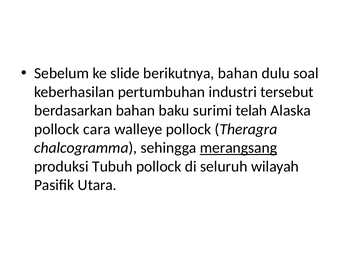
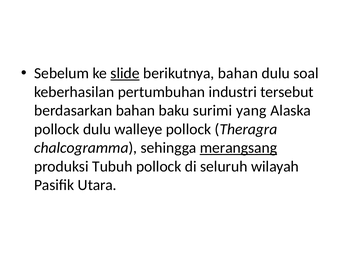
slide underline: none -> present (125, 73)
telah: telah -> yang (251, 111)
pollock cara: cara -> dulu (97, 129)
